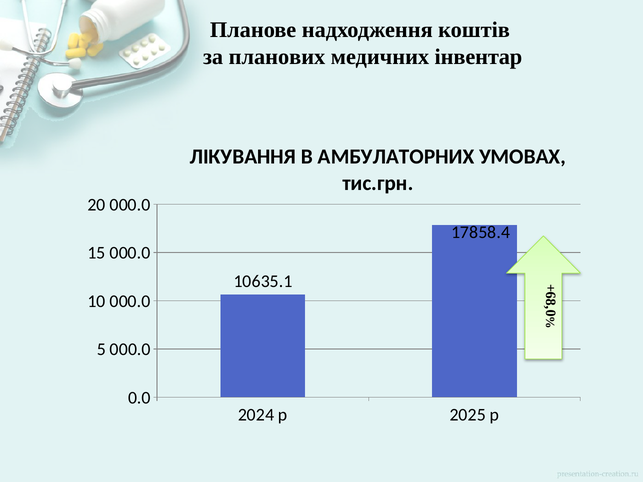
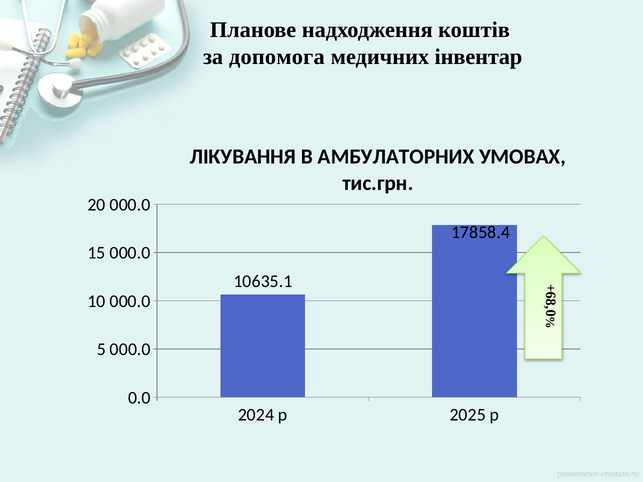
планових: планових -> допомога (277, 57)
